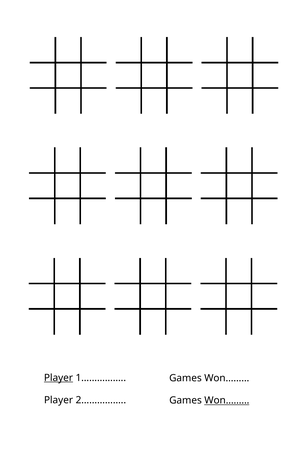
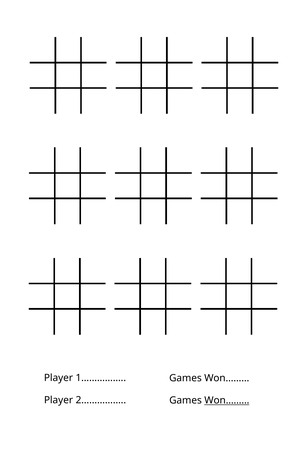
Player underline: present -> none (58, 377)
